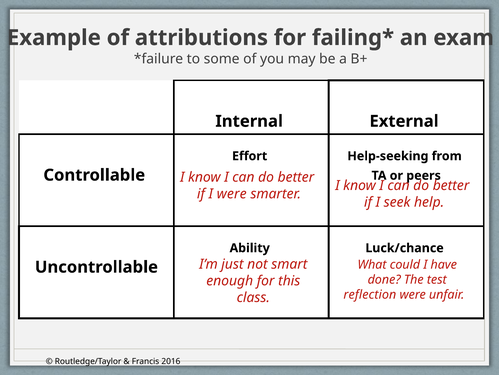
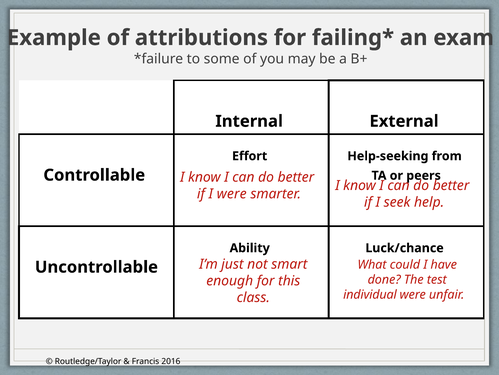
reflection: reflection -> individual (370, 294)
